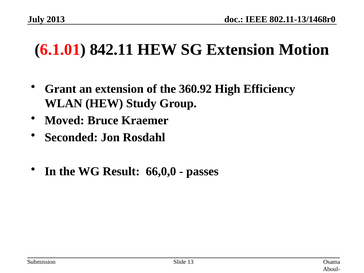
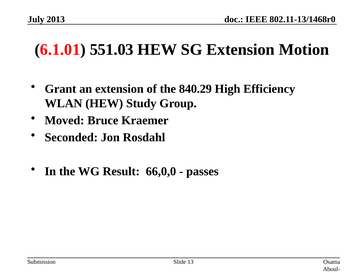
842.11: 842.11 -> 551.03 (112, 50)
360.92: 360.92 -> 840.29 (195, 89)
